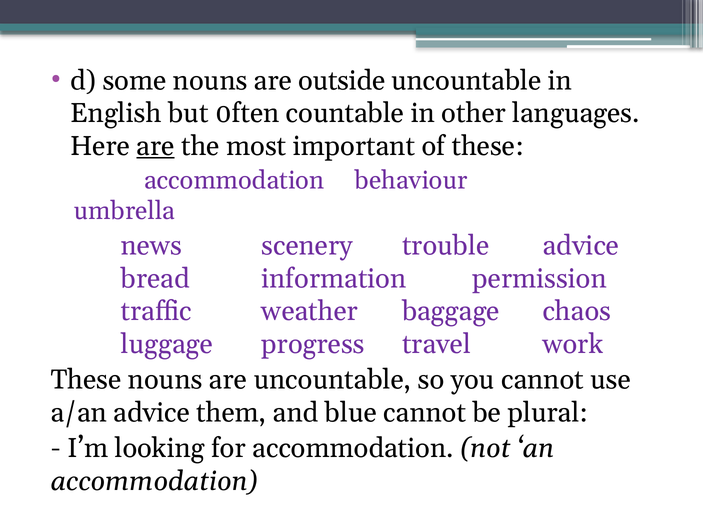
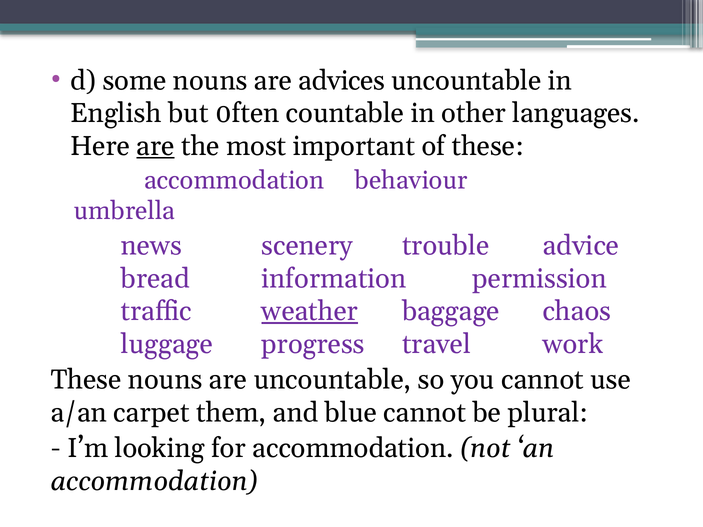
outside: outside -> advices (342, 81)
weather underline: none -> present (310, 311)
a/an advice: advice -> carpet (152, 413)
